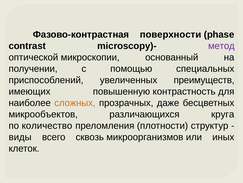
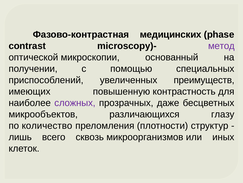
поверхности: поверхности -> медицинских (171, 34)
сложных colour: orange -> purple (75, 103)
круга: круга -> глазу (223, 114)
виды: виды -> лишь (20, 137)
